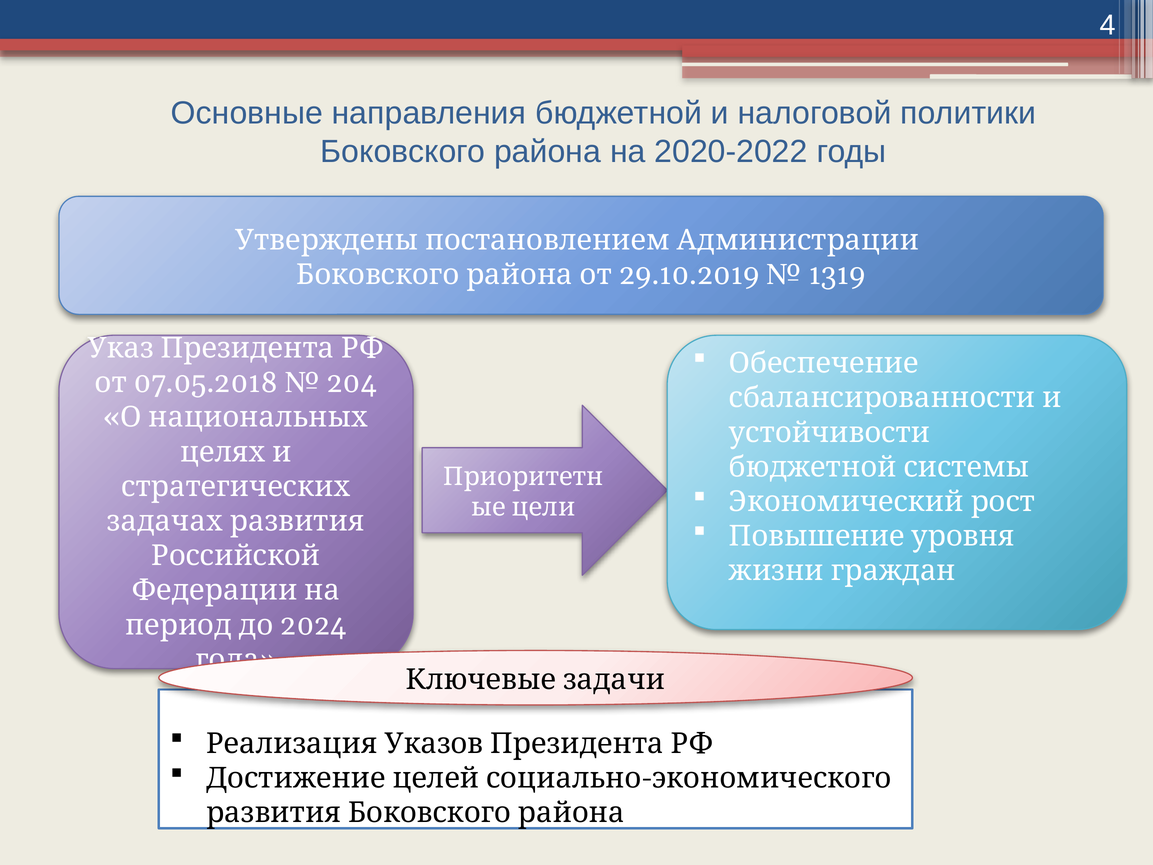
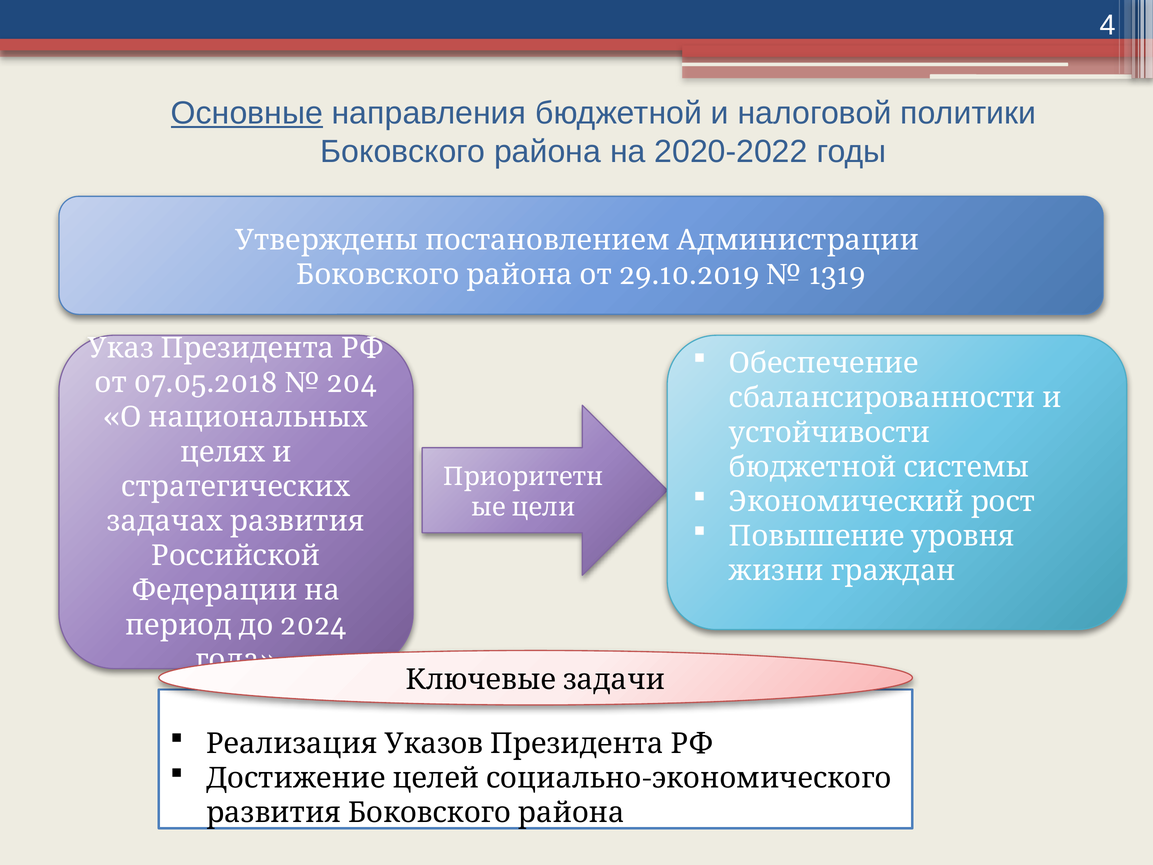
Основные underline: none -> present (247, 113)
